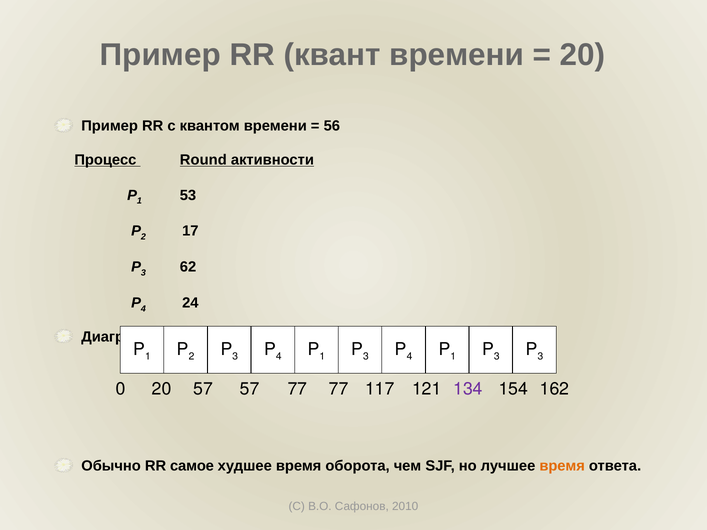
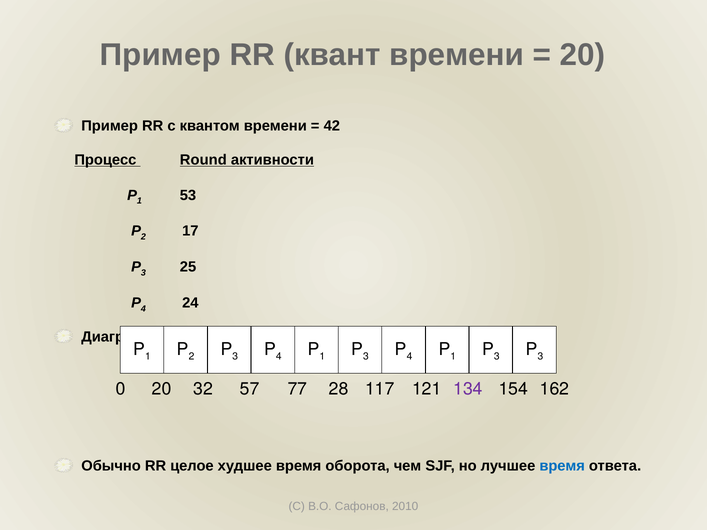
56: 56 -> 42 (332, 126)
62: 62 -> 25 (188, 267)
20 57: 57 -> 32 (203, 389)
77 77: 77 -> 28 (339, 389)
самое: самое -> целое (192, 466)
время colour: orange -> blue (562, 466)
